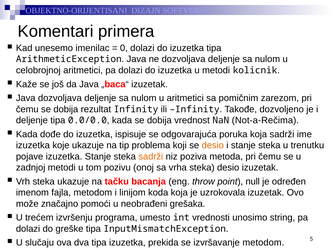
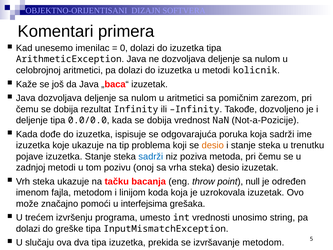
Not-a-Rečima: Not-a-Rečima -> Not-a-Pozicije (265, 120)
sadrži colour: orange -> blue (151, 156)
neobrađeni: neobrađeni -> interfejsima (144, 203)
